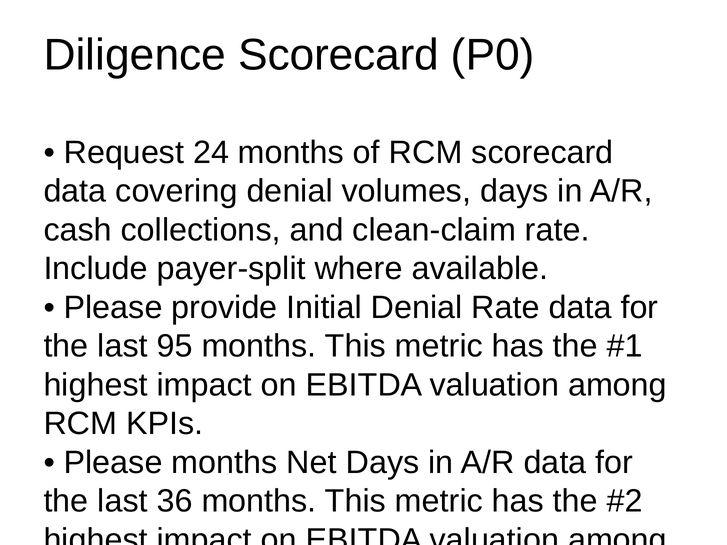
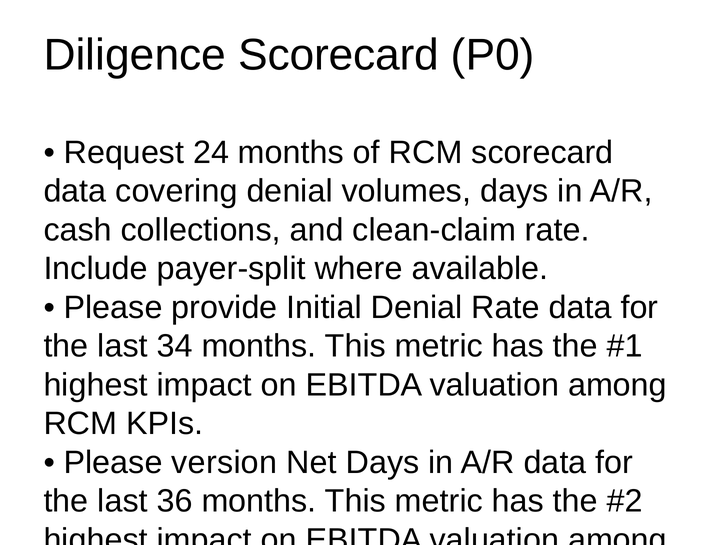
95: 95 -> 34 (175, 346)
Please months: months -> version (224, 463)
